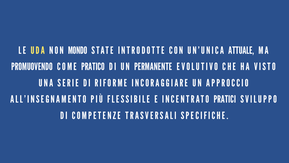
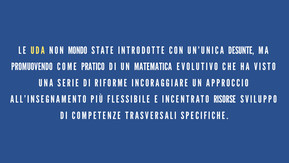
ATTUALE: ATTUALE -> DESUNTE (241, 50)
PERMANENTE: PERMANENTE -> MATEMATICA (153, 67)
PRATICI: PRATICI -> RISORSE (225, 99)
